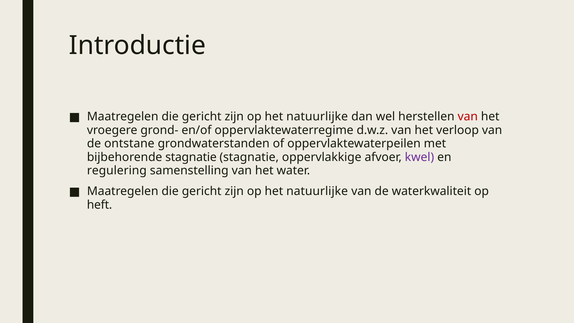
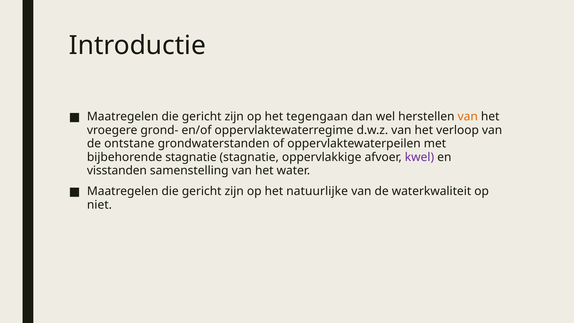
natuurlijke: natuurlijke -> tegengaan (317, 117)
van colour: red -> orange (468, 117)
regulering: regulering -> visstanden (117, 171)
heft: heft -> niet (99, 205)
